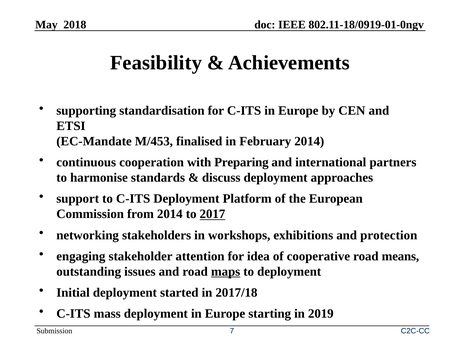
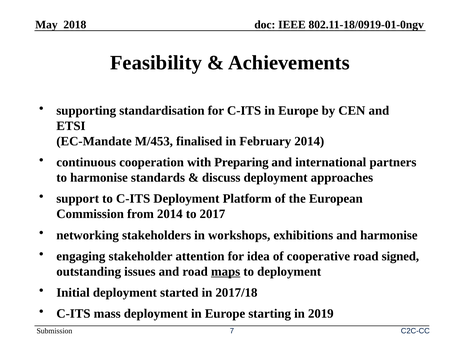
2017 underline: present -> none (212, 214)
and protection: protection -> harmonise (389, 235)
means: means -> signed (400, 256)
